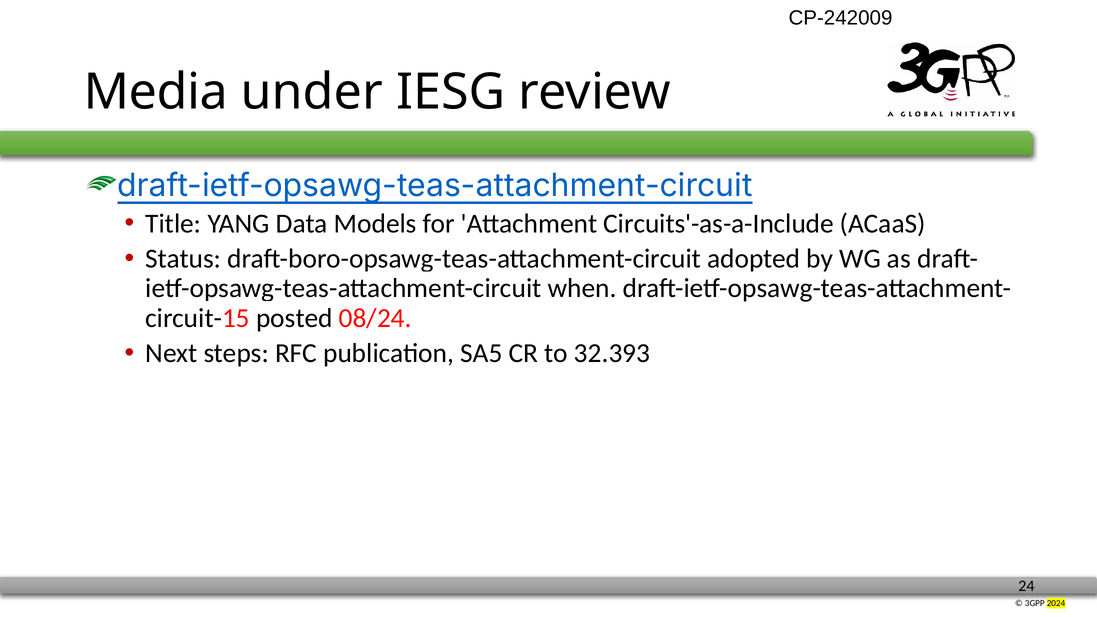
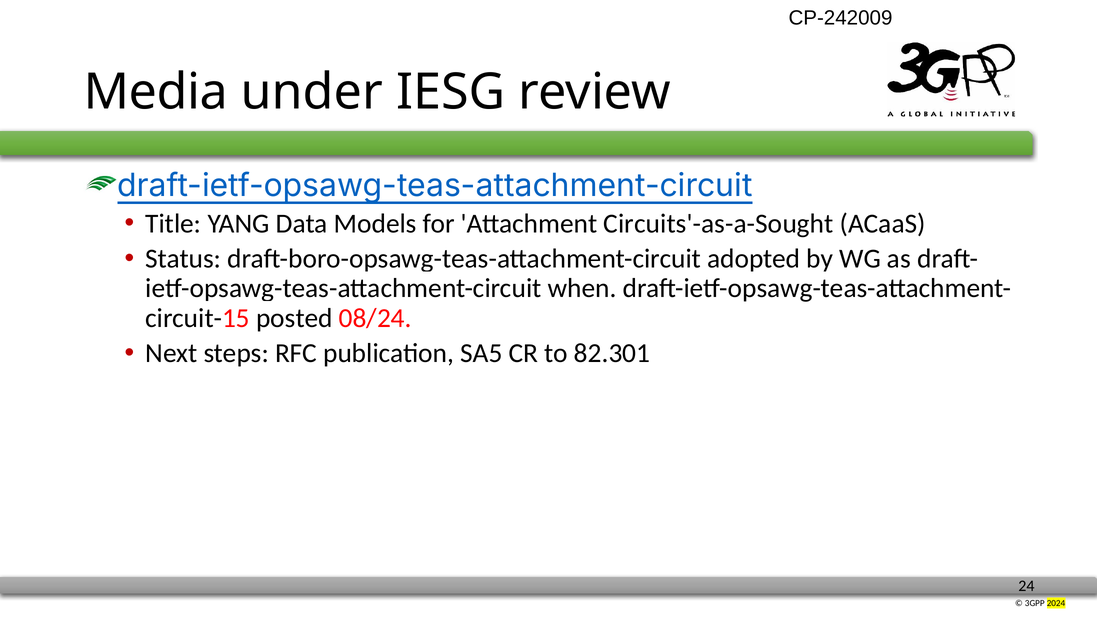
Circuits'-as-a-Include: Circuits'-as-a-Include -> Circuits'-as-a-Sought (718, 224)
32.393: 32.393 -> 82.301 (612, 353)
